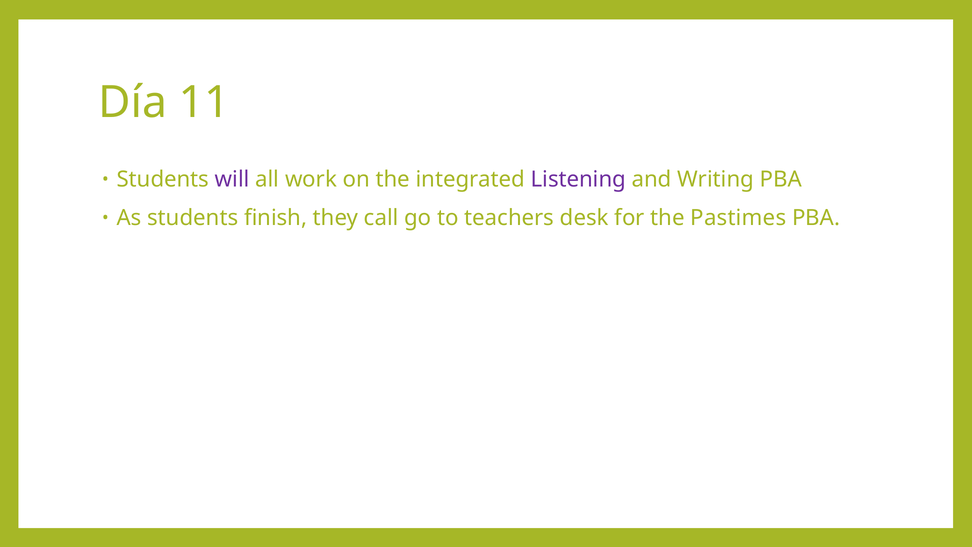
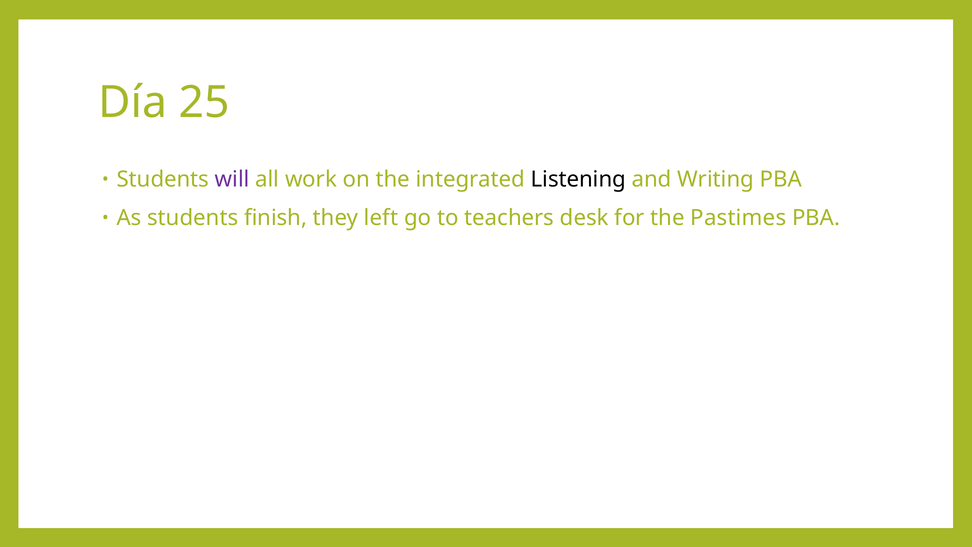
11: 11 -> 25 (204, 102)
Listening colour: purple -> black (578, 180)
call: call -> left (381, 218)
